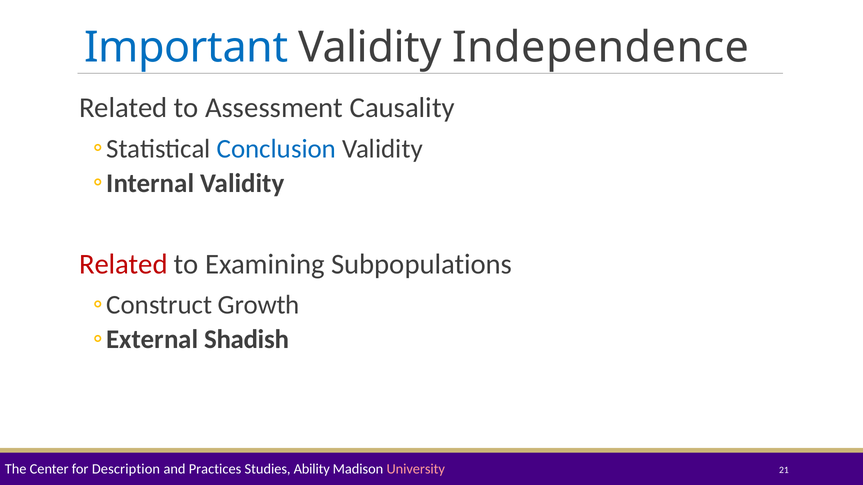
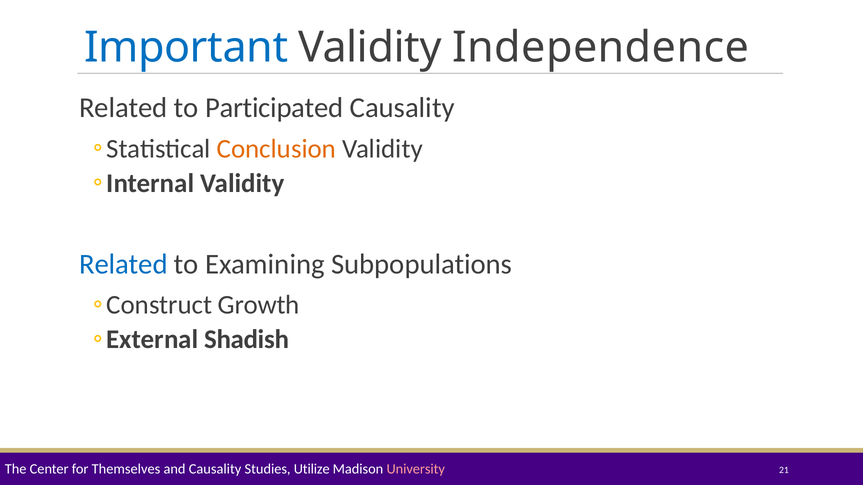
Assessment: Assessment -> Participated (274, 108)
Conclusion colour: blue -> orange (276, 149)
Related colour: red -> blue (123, 264)
Description: Description -> Themselves (126, 469)
and Practices: Practices -> Causality (215, 469)
Ability: Ability -> Utilize (312, 469)
